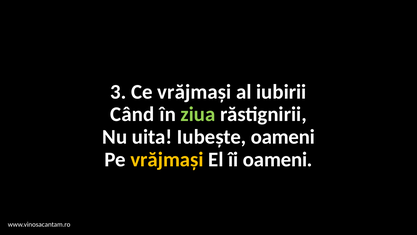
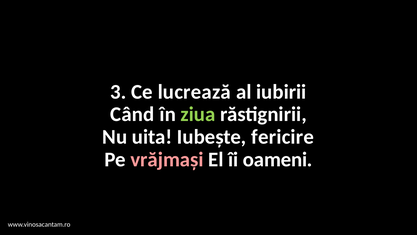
Ce vrăjmași: vrăjmași -> lucrează (194, 92)
Iubește oameni: oameni -> fericire (283, 137)
vrăjmași colour: yellow -> pink (167, 159)
